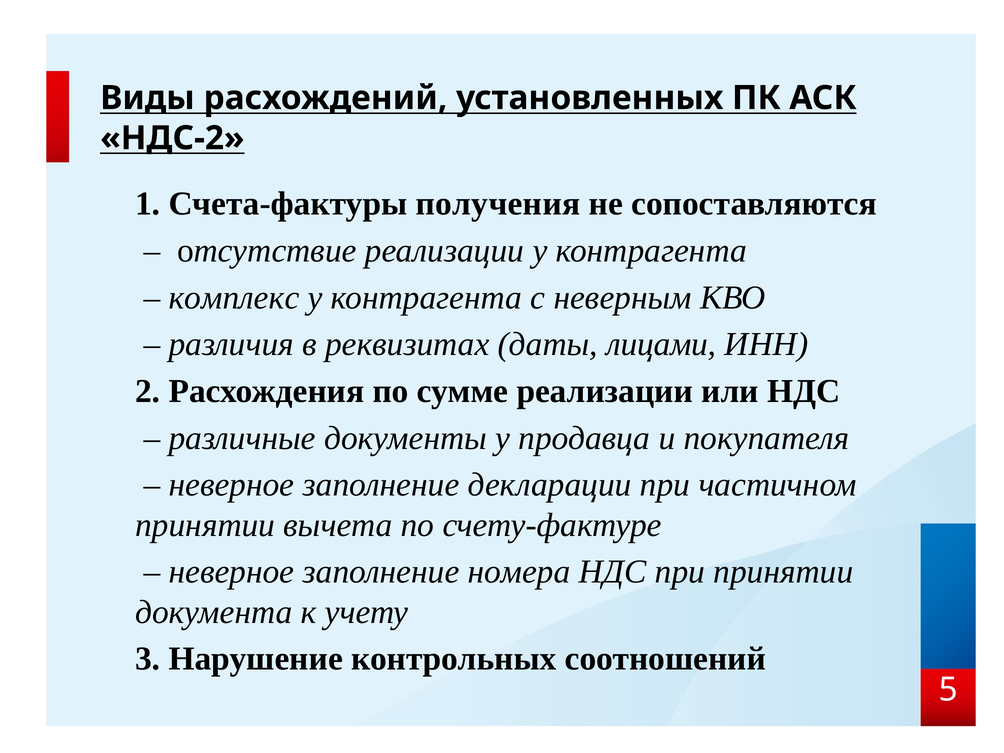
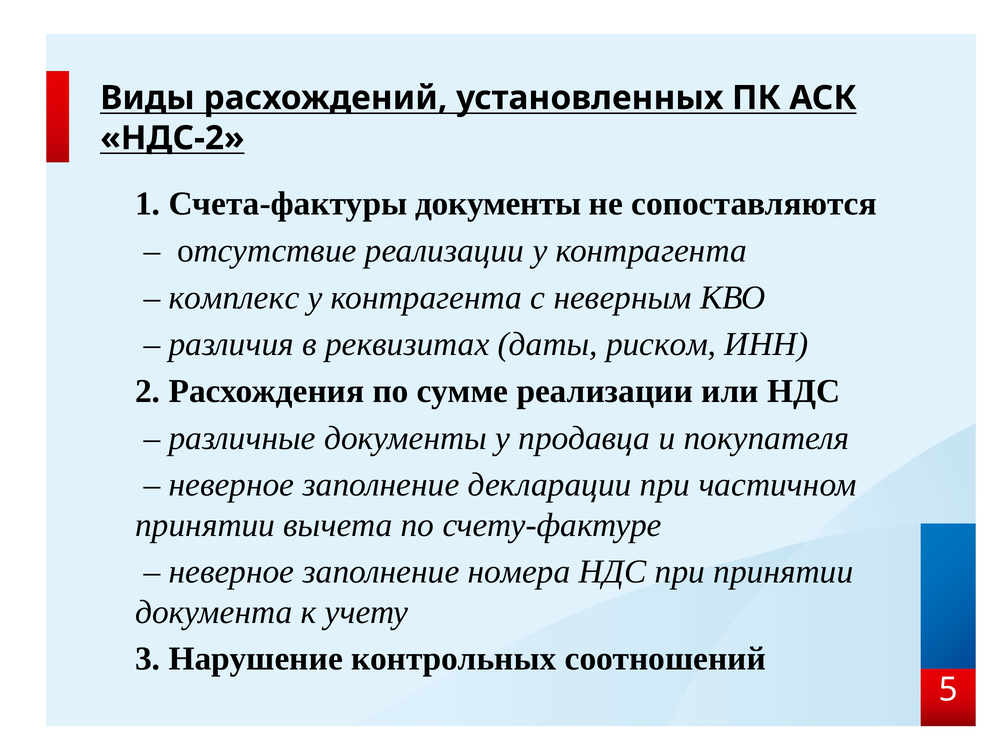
Счета-фактуры получения: получения -> документы (498, 204)
лицами: лицами -> риском (661, 344)
